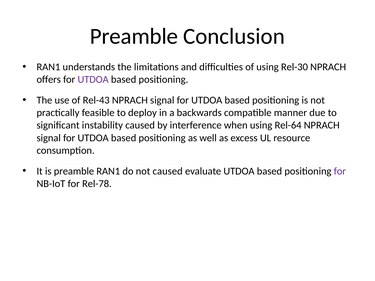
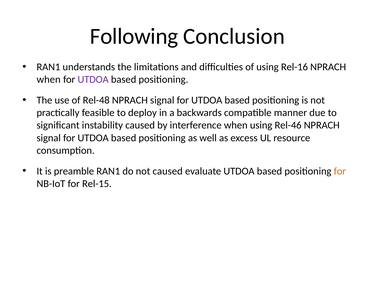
Preamble: Preamble -> Following (134, 36)
Rel-30: Rel-30 -> Rel-16 (294, 67)
offers: offers -> when (49, 80)
Rel-43: Rel-43 -> Rel-48 (96, 100)
Rel-64: Rel-64 -> Rel-46 (288, 125)
for colour: purple -> orange (340, 171)
Rel-78: Rel-78 -> Rel-15 (97, 184)
